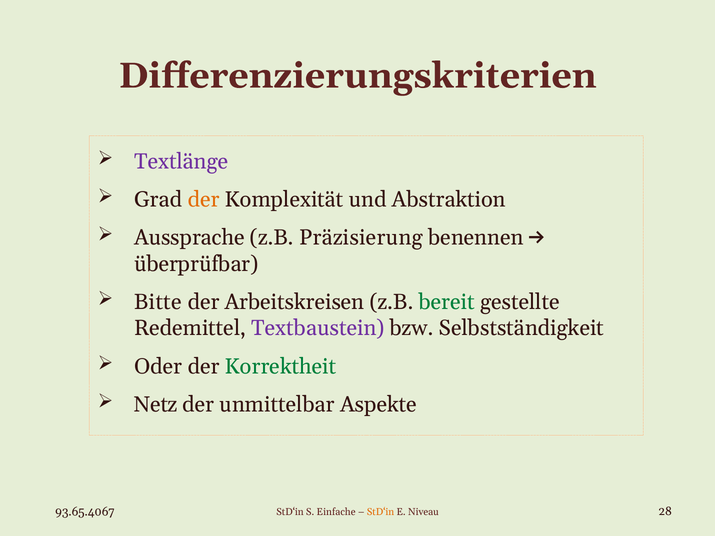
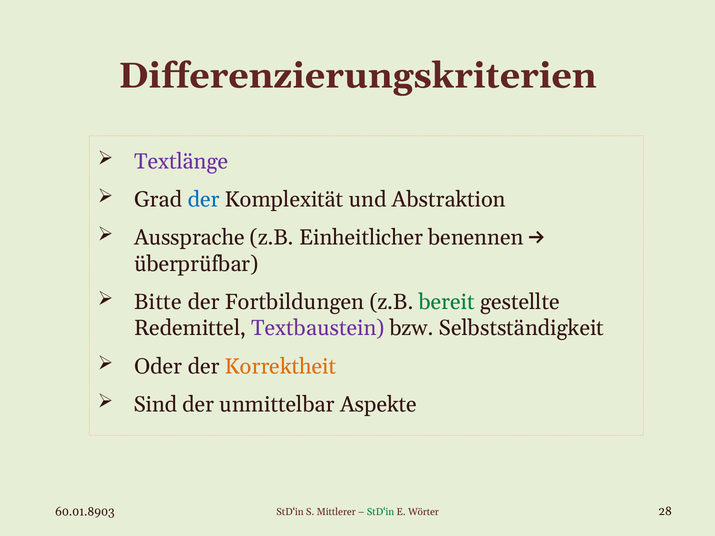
der colour: orange -> blue (204, 200)
Präzisierung: Präzisierung -> Einheitlicher (361, 238)
Arbeitskreisen: Arbeitskreisen -> Fortbildungen (294, 302)
Korrektheit colour: green -> orange (281, 367)
Netz: Netz -> Sind (156, 405)
93.65.4067: 93.65.4067 -> 60.01.8903 (85, 512)
Einfache: Einfache -> Mittlerer (336, 512)
StD‘in colour: orange -> green (380, 512)
Niveau: Niveau -> Wörter (423, 512)
